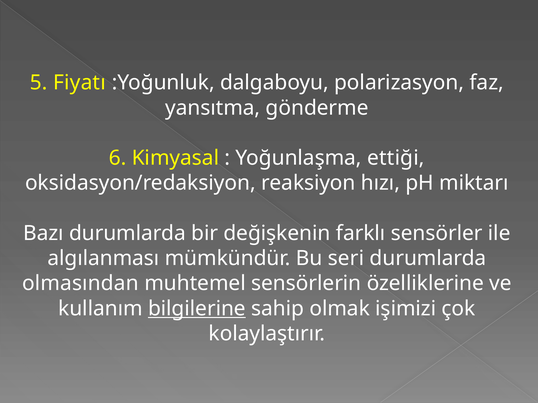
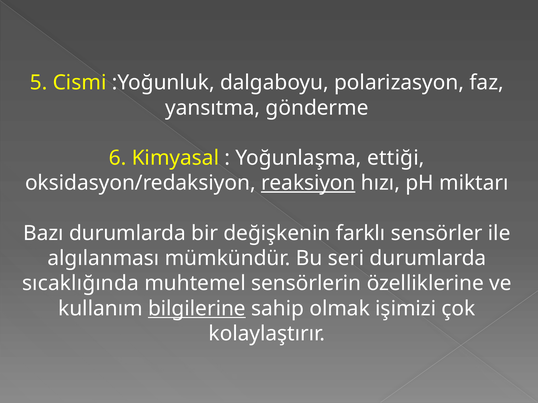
Fiyatı: Fiyatı -> Cismi (80, 83)
reaksiyon underline: none -> present (308, 183)
olmasından: olmasından -> sıcaklığında (80, 284)
